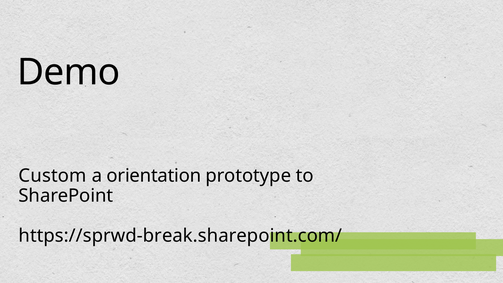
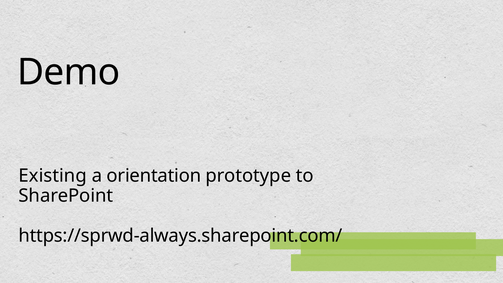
Custom: Custom -> Existing (53, 176)
https://sprwd-break.sharepoint.com/: https://sprwd-break.sharepoint.com/ -> https://sprwd-always.sharepoint.com/ (180, 236)
